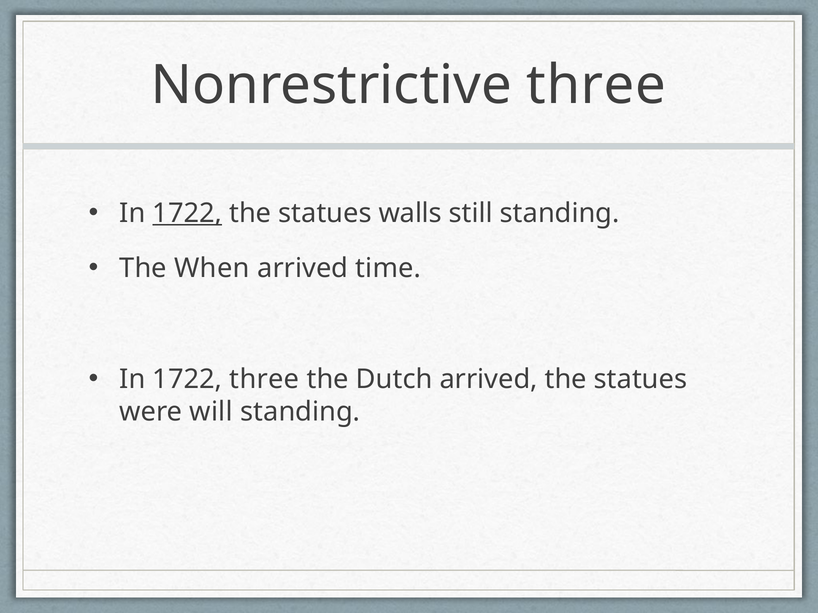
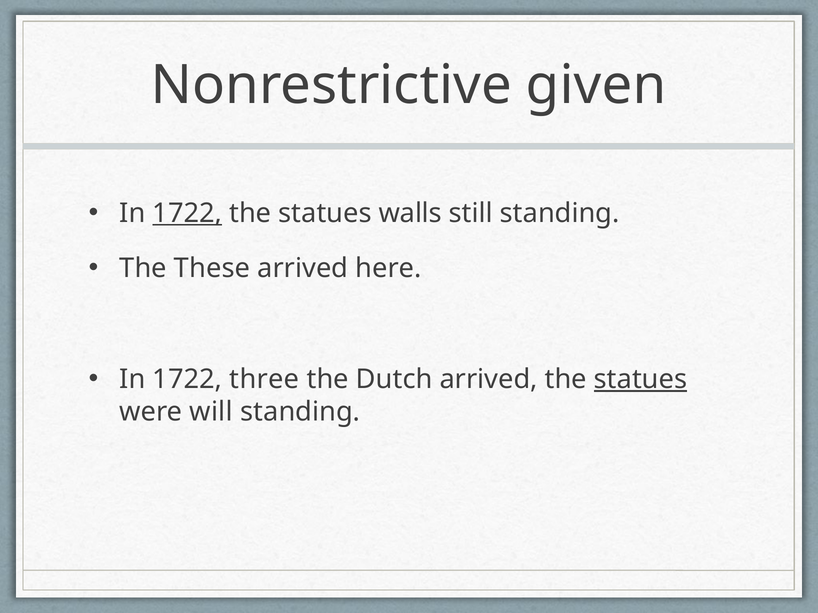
Nonrestrictive three: three -> given (596, 86)
When: When -> These (212, 269)
time: time -> here (388, 269)
statues underline: none -> present (641, 380)
